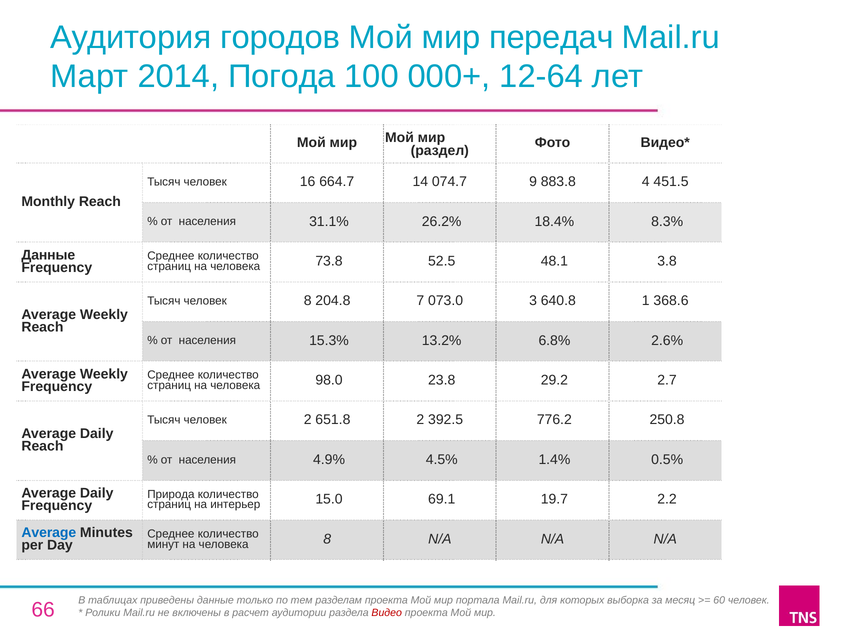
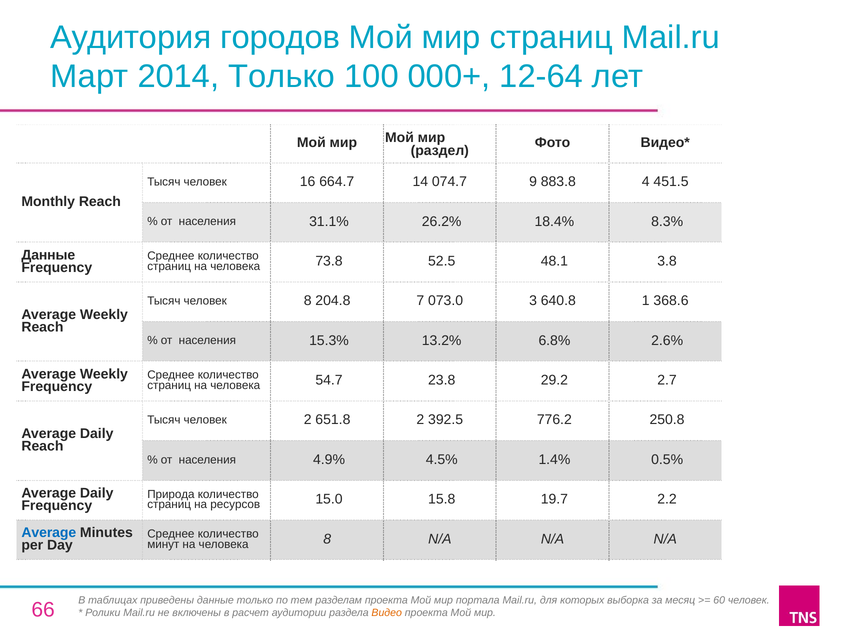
мир передач: передач -> страниц (551, 37)
2014 Погода: Погода -> Только (282, 77)
98.0: 98.0 -> 54.7 (329, 381)
интерьер: интерьер -> ресурсов (235, 505)
69.1: 69.1 -> 15.8 (442, 500)
Видео colour: red -> orange (387, 614)
